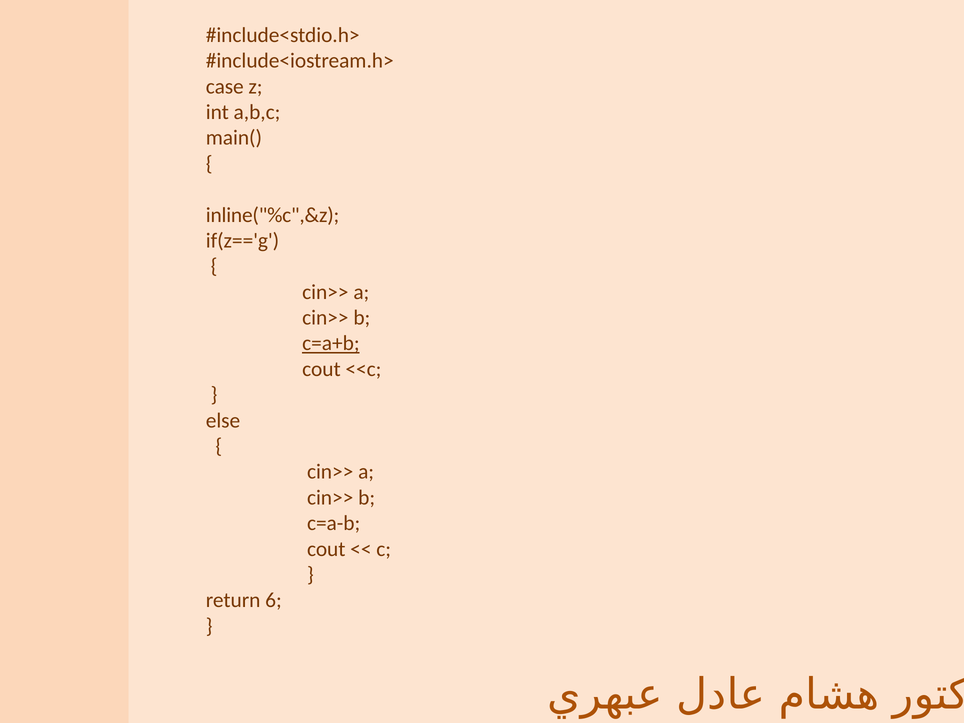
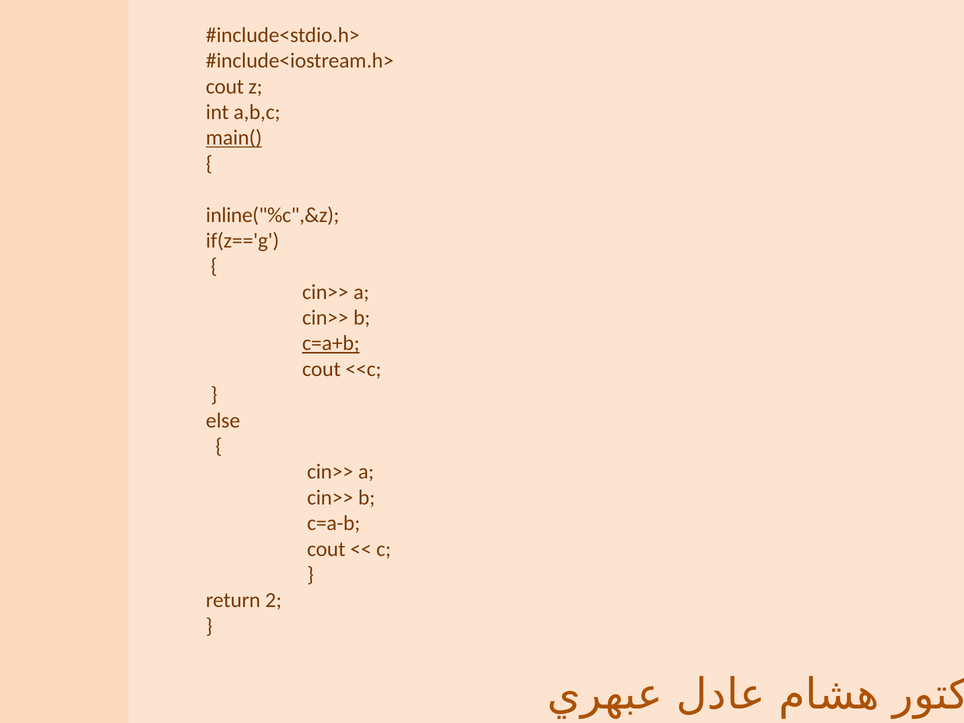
case: case -> cout (225, 86)
main( underline: none -> present (234, 138)
6: 6 -> 2 (273, 600)
